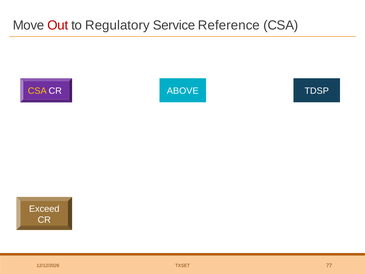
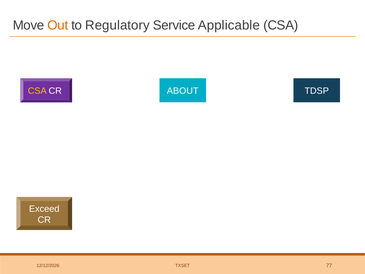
Out colour: red -> orange (58, 25)
Reference: Reference -> Applicable (229, 25)
ABOVE: ABOVE -> ABOUT (183, 91)
